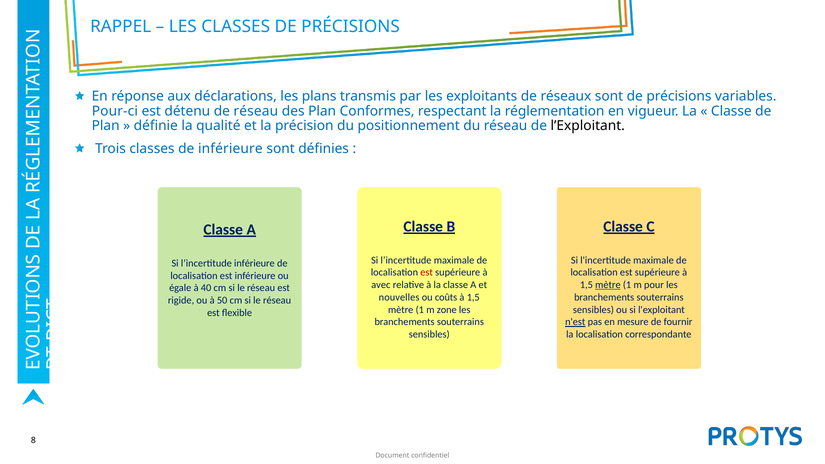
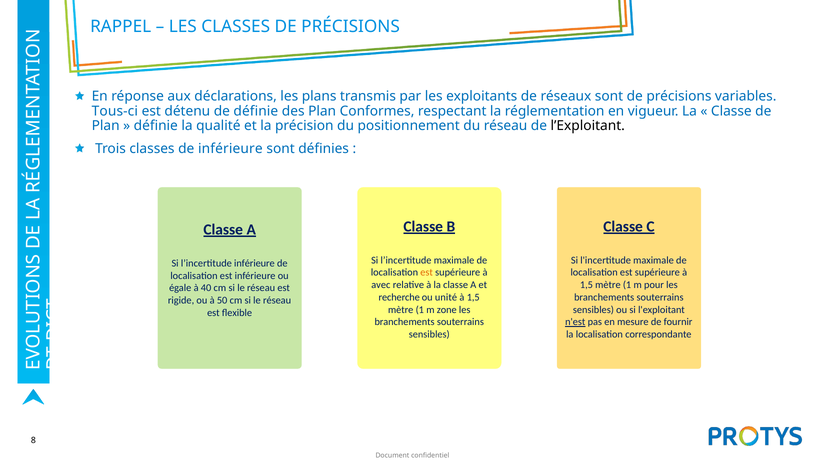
Pour-ci: Pour-ci -> Tous-ci (115, 111)
de réseau: réseau -> définie (256, 111)
est colour: red -> orange (427, 273)
mètre underline: present -> none (608, 285)
nouvelles: nouvelles -> recherche (399, 297)
coûts: coûts -> unité (446, 297)
